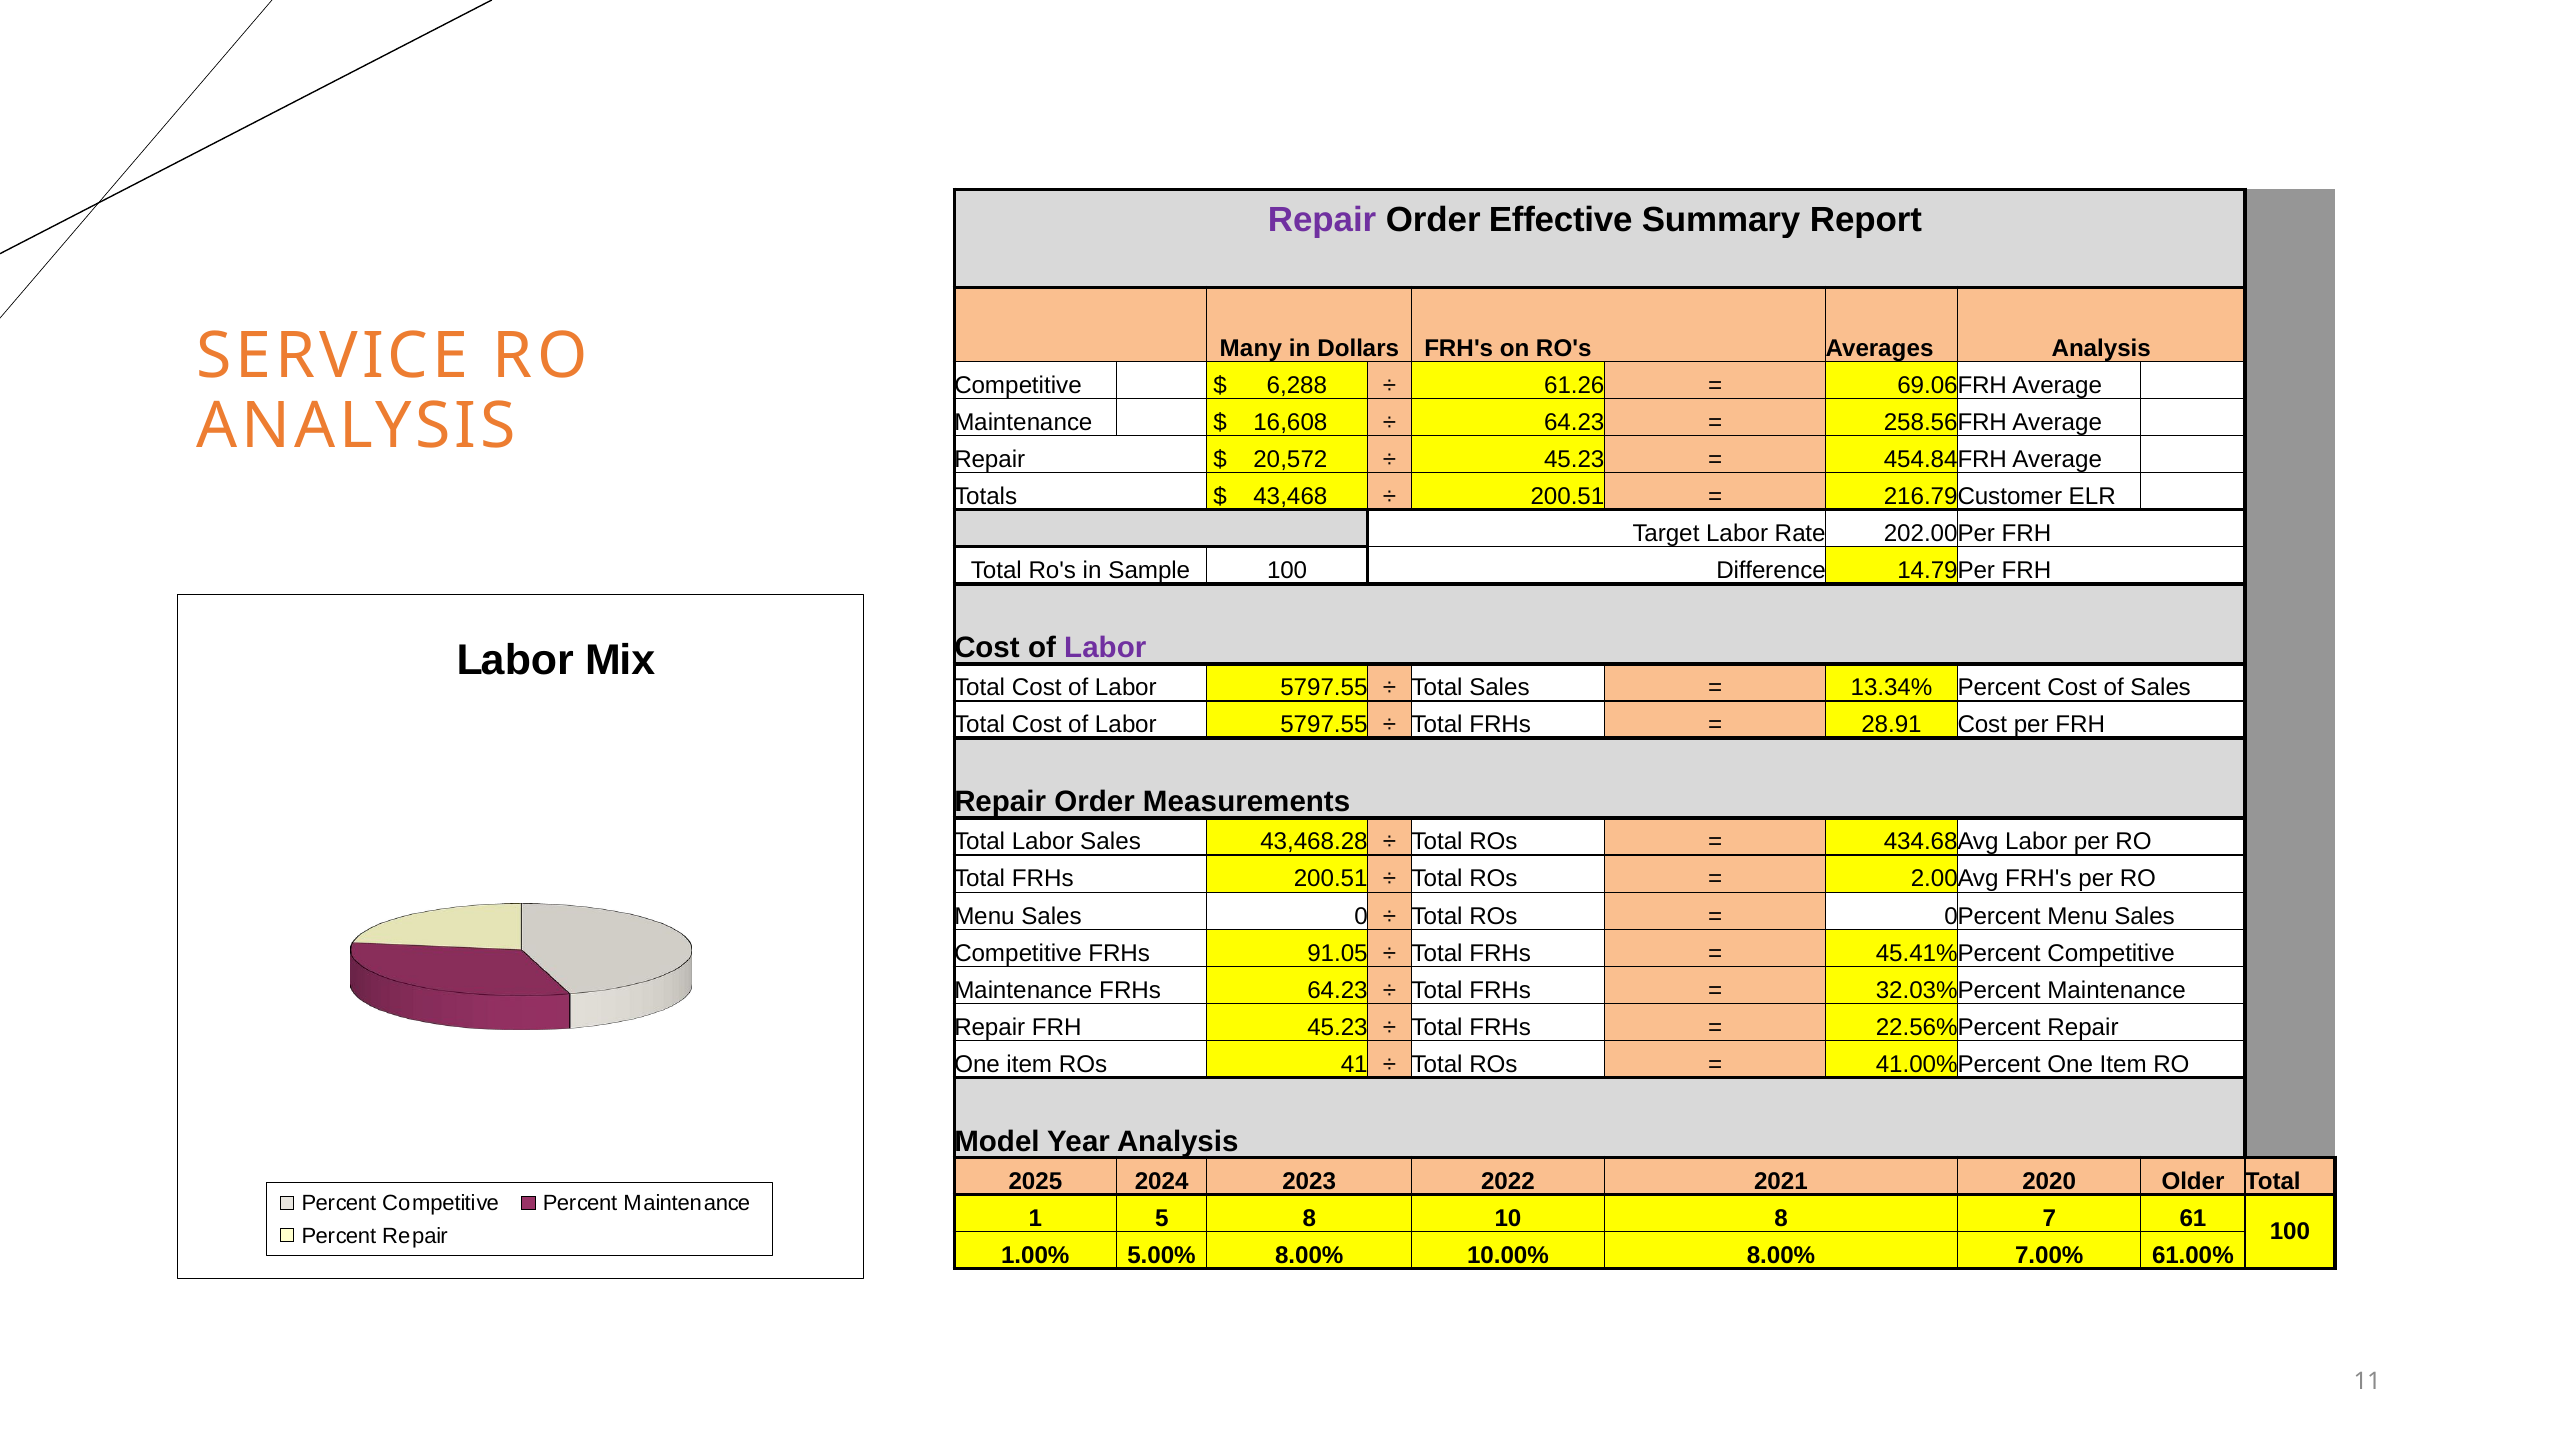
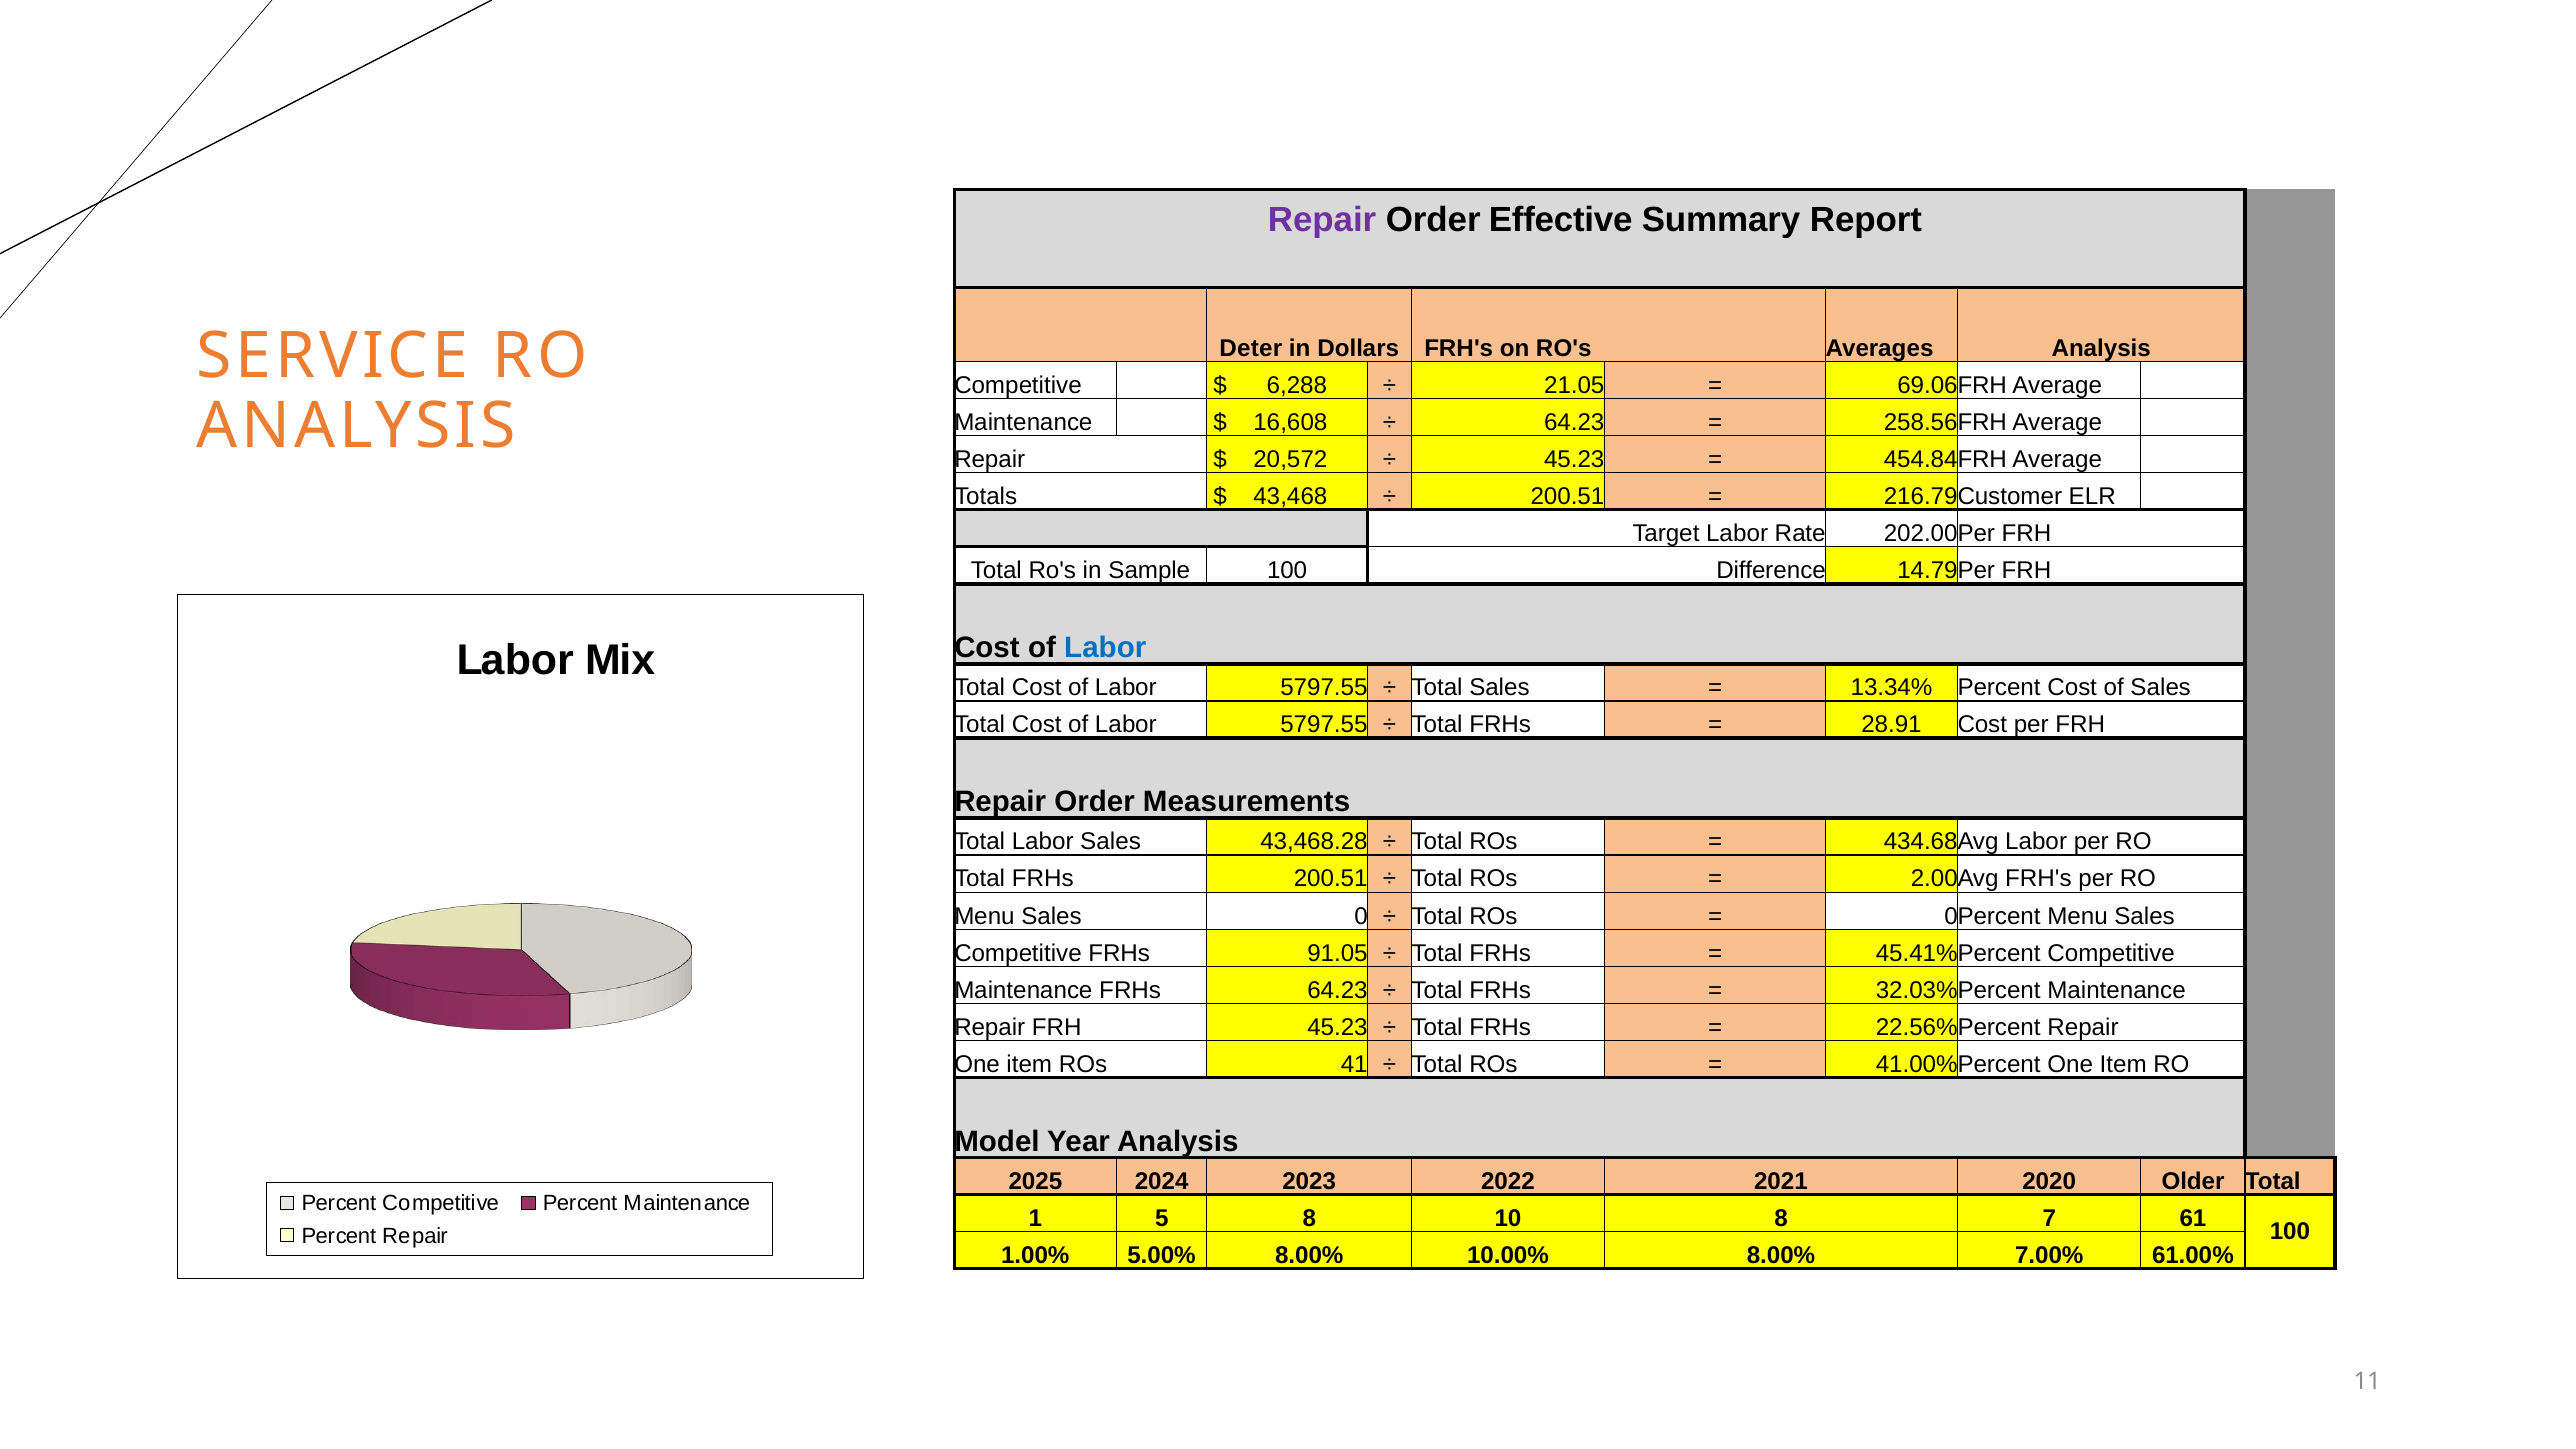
Many: Many -> Deter (1251, 348)
61.26: 61.26 -> 21.05 (1574, 385)
Labor colour: purple -> blue (1105, 648)
